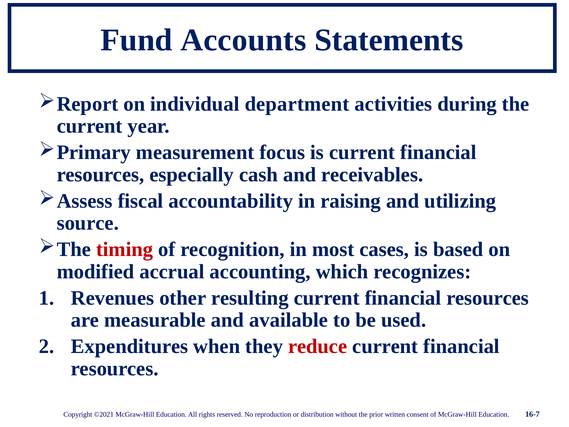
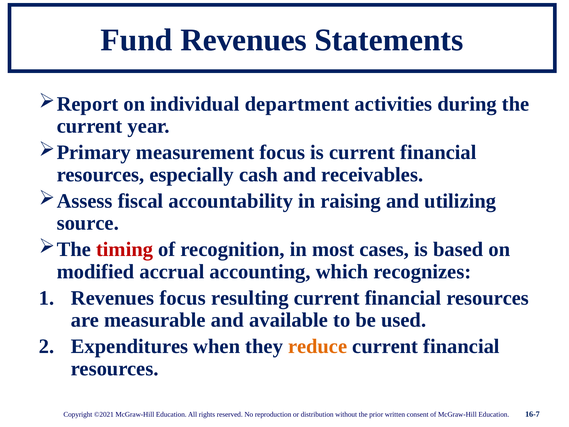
Fund Accounts: Accounts -> Revenues (244, 40)
Revenues other: other -> focus (183, 298)
reduce colour: red -> orange (318, 346)
